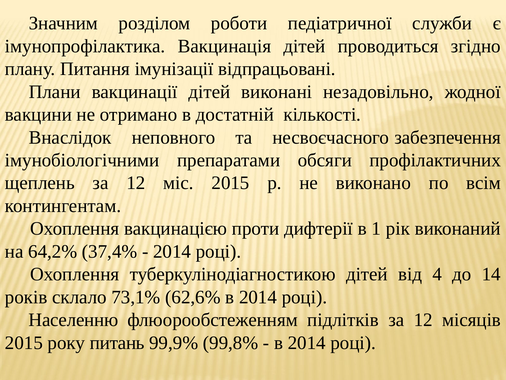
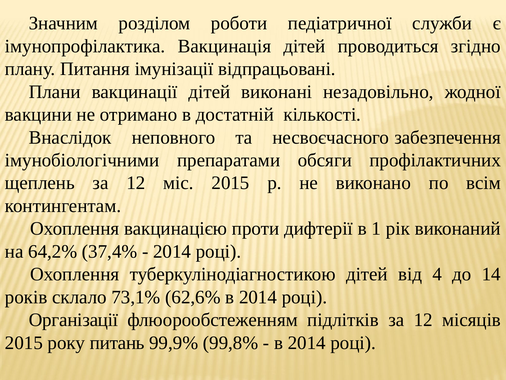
Населенню: Населенню -> Організації (73, 320)
